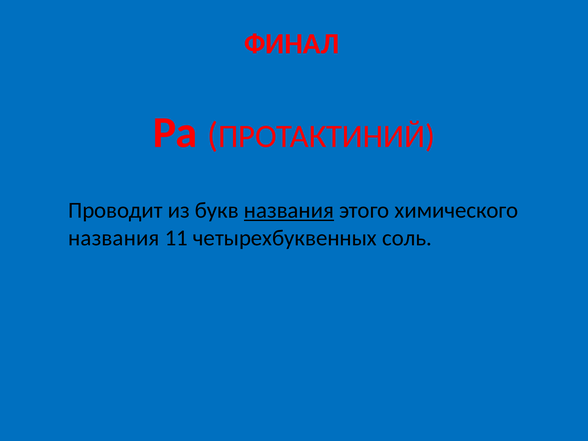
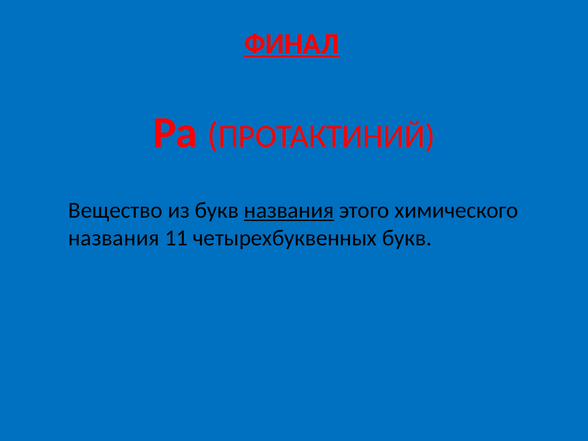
ФИНАЛ underline: none -> present (292, 44)
Проводит: Проводит -> Вещество (115, 210)
четырехбуквенных соль: соль -> букв (407, 238)
